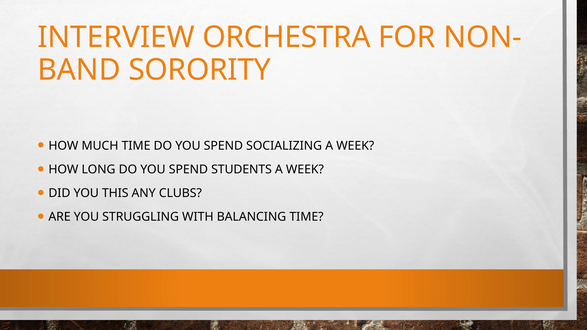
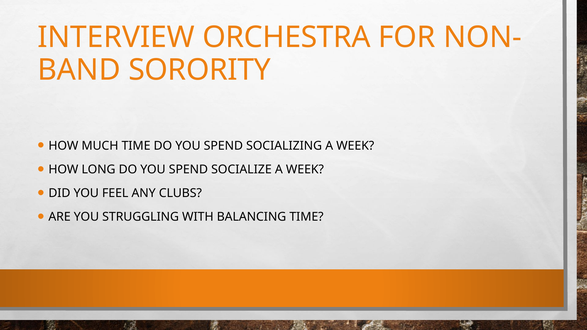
STUDENTS: STUDENTS -> SOCIALIZE (241, 170)
THIS: THIS -> FEEL (115, 193)
